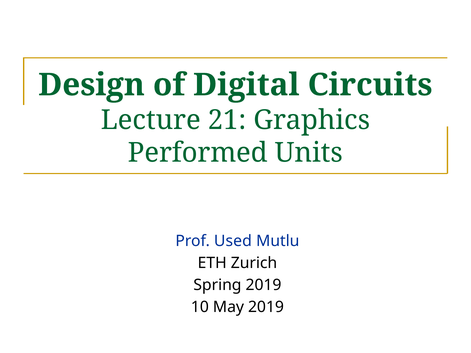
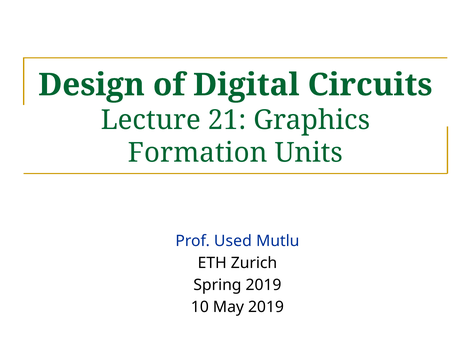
Performed: Performed -> Formation (198, 153)
